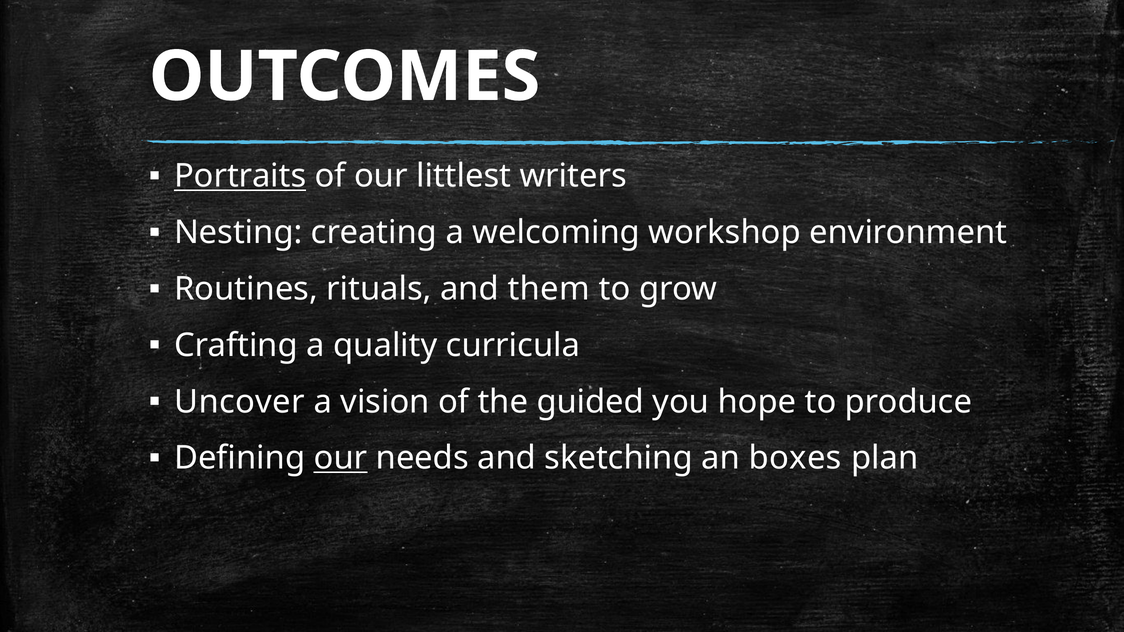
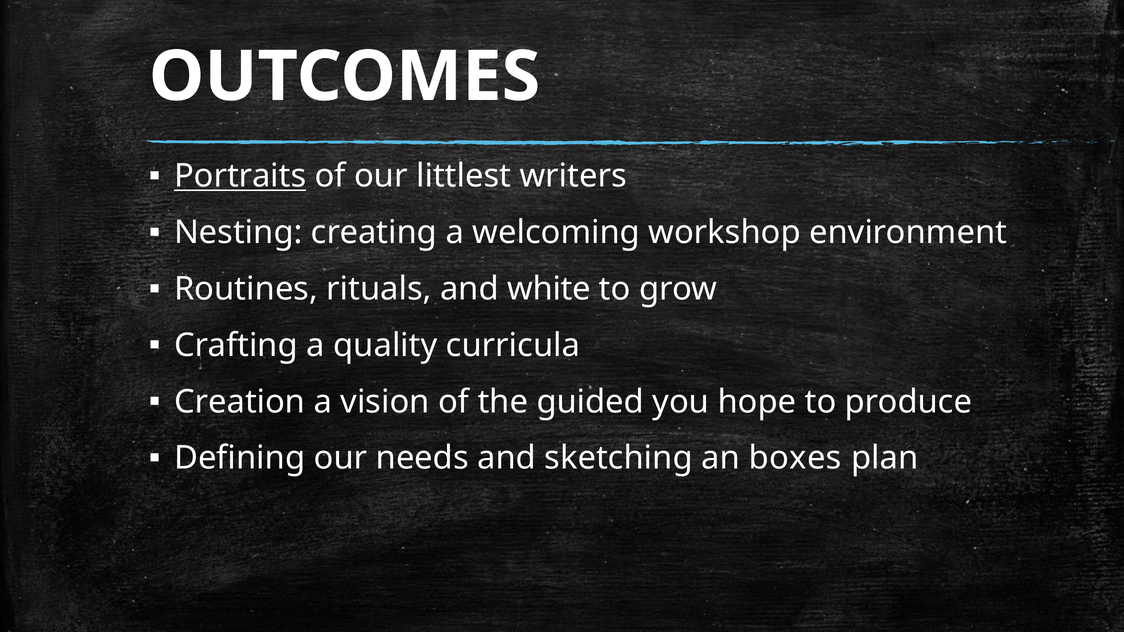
them: them -> white (549, 289)
Uncover: Uncover -> Creation (240, 402)
our underline: present -> none (340, 458)
